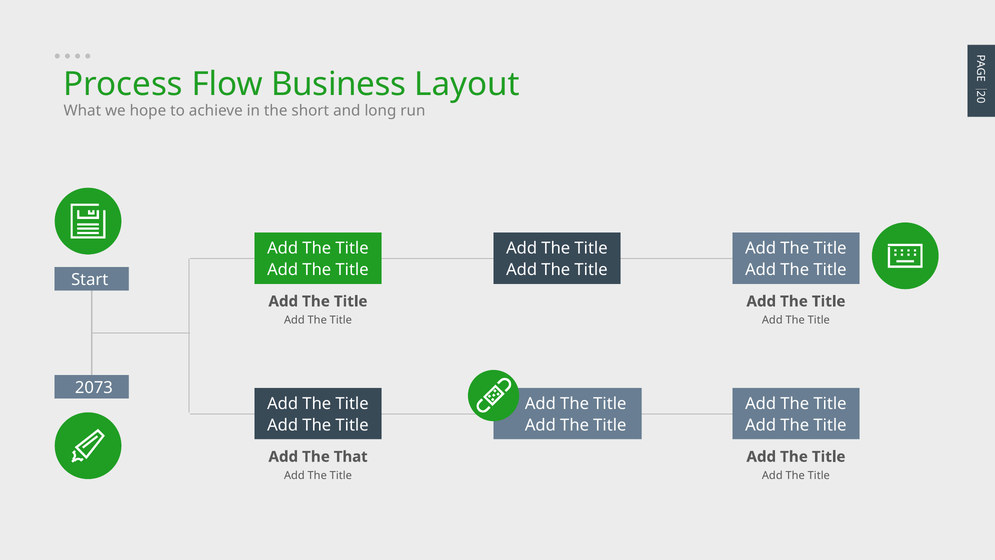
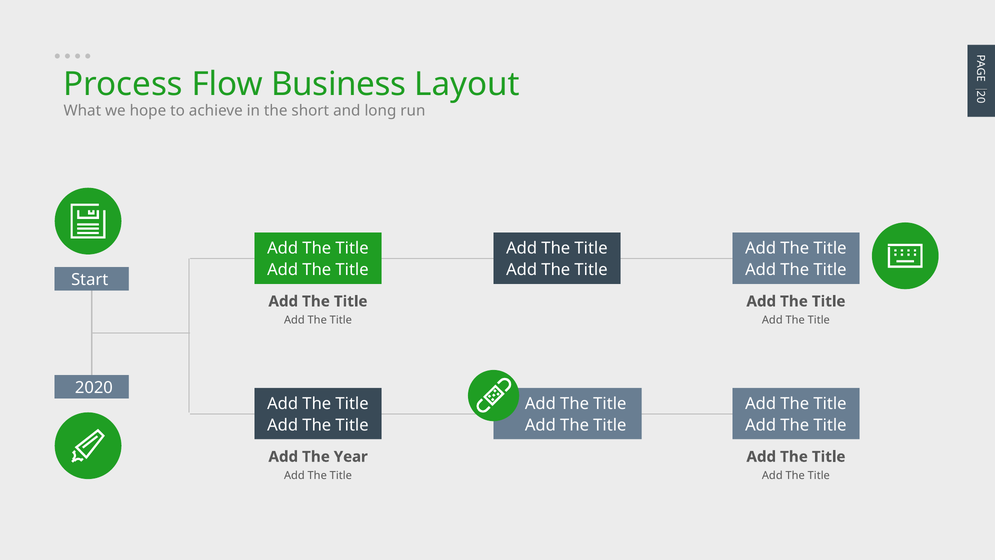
2073: 2073 -> 2020 (94, 387)
That: That -> Year (351, 457)
